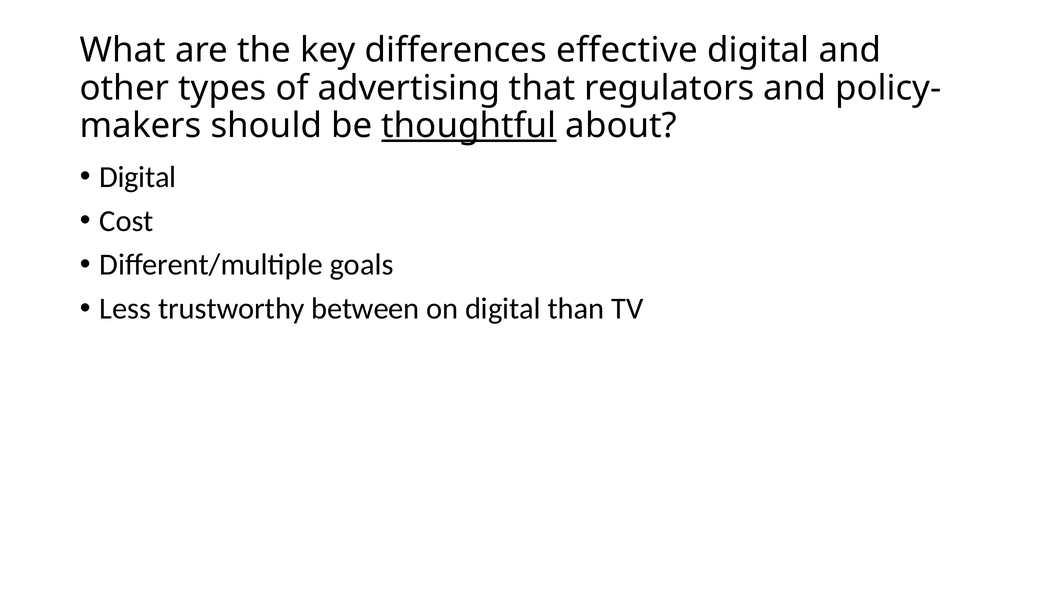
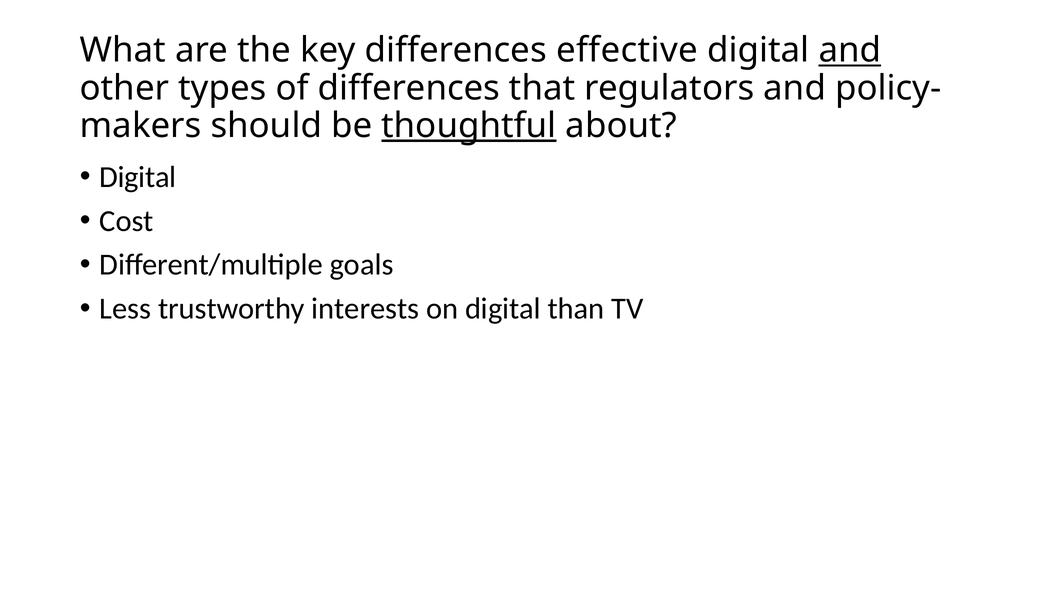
and underline: none -> present (850, 50)
of advertising: advertising -> differences (409, 88)
between: between -> interests (365, 309)
